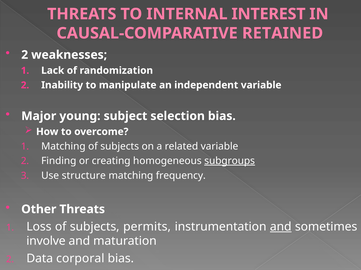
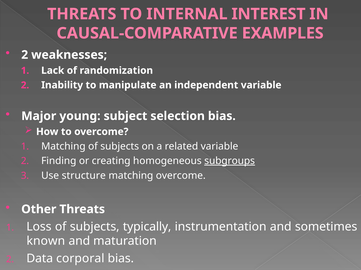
RETAINED: RETAINED -> EXAMPLES (283, 33)
matching frequency: frequency -> overcome (181, 176)
permits: permits -> typically (147, 227)
and underline: present -> none (281, 227)
involve: involve -> known (46, 242)
